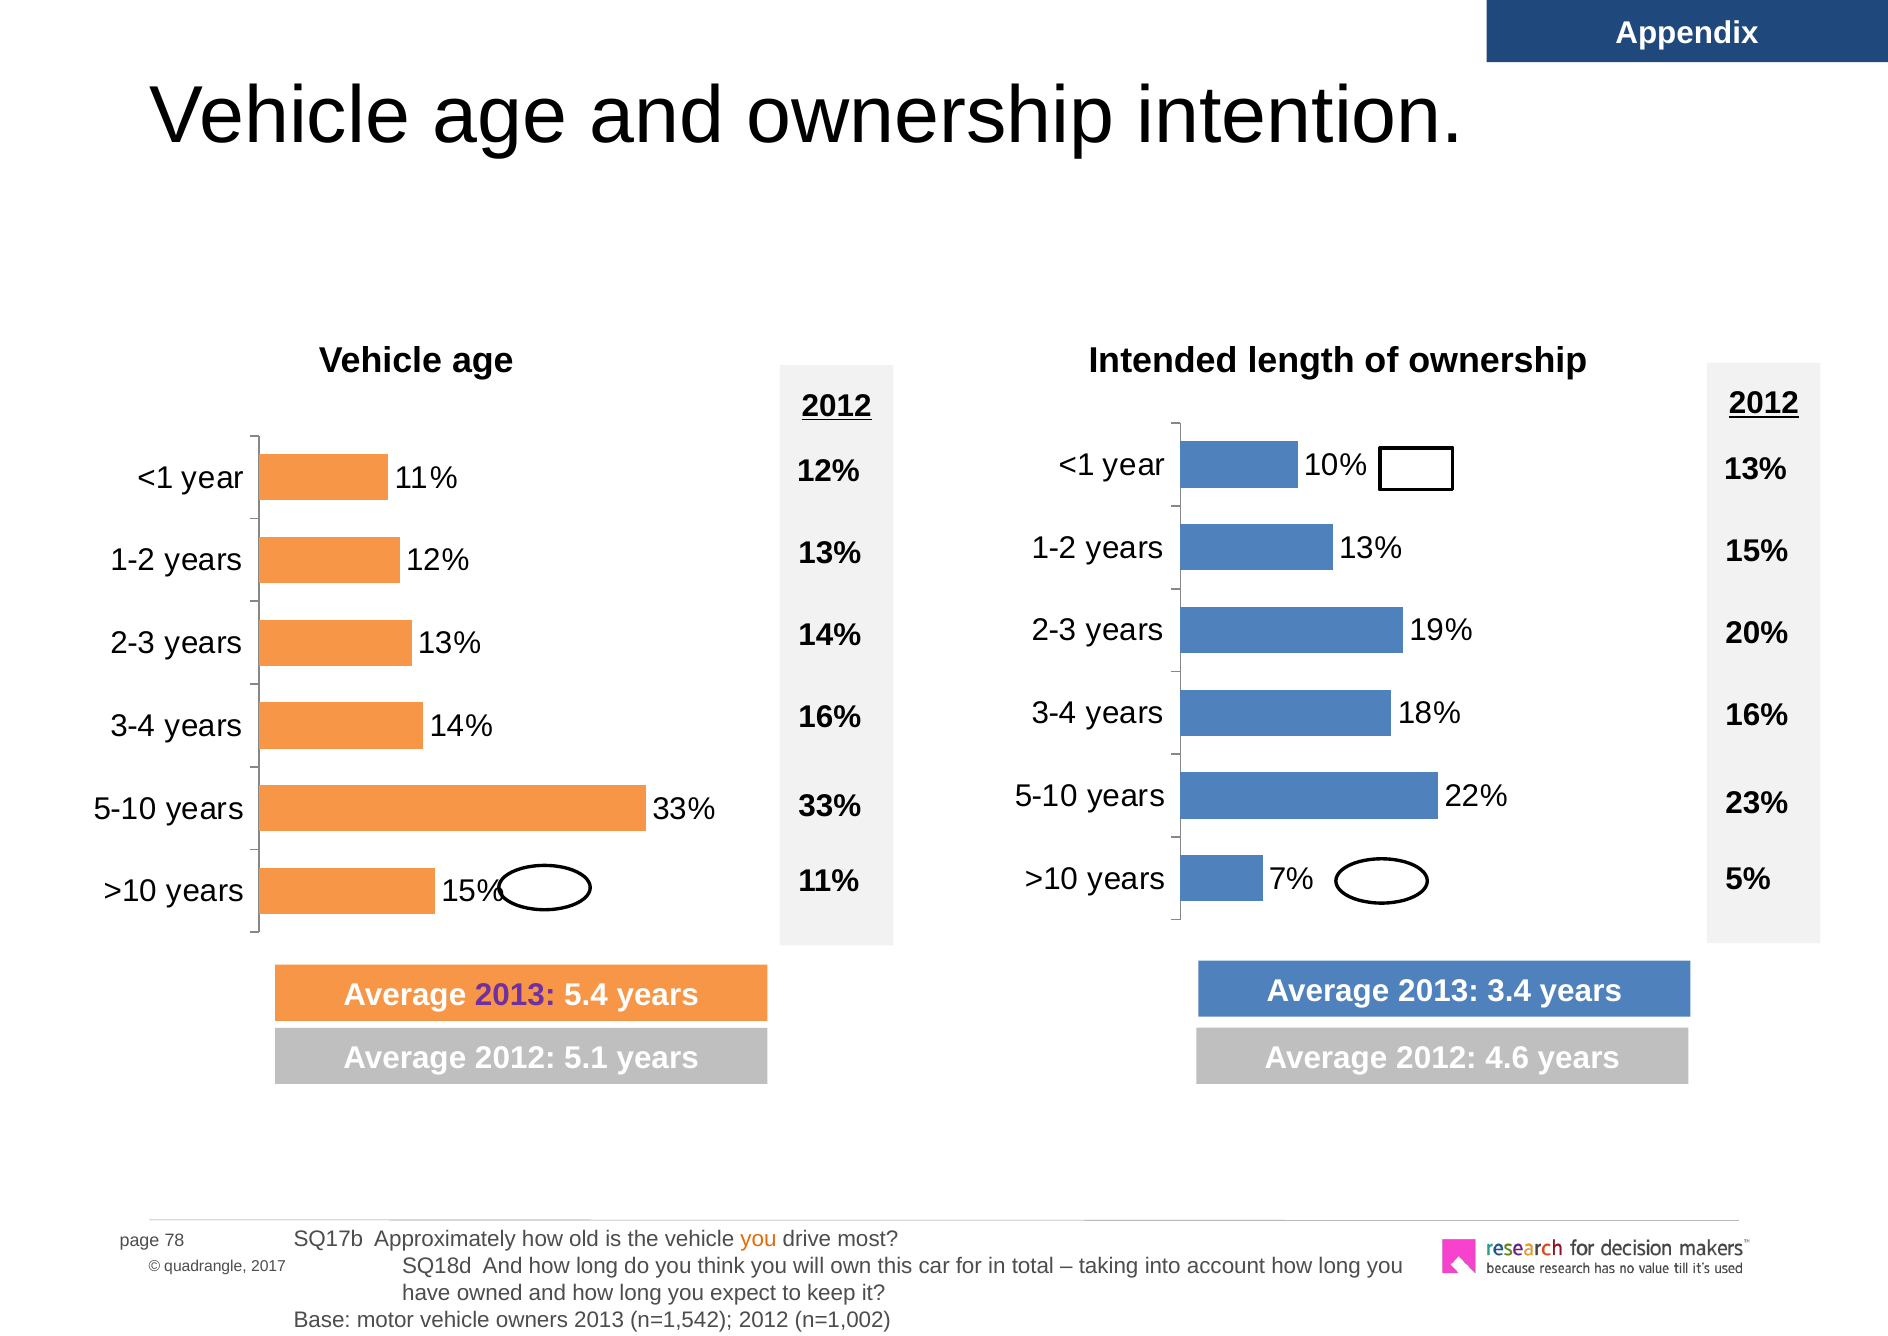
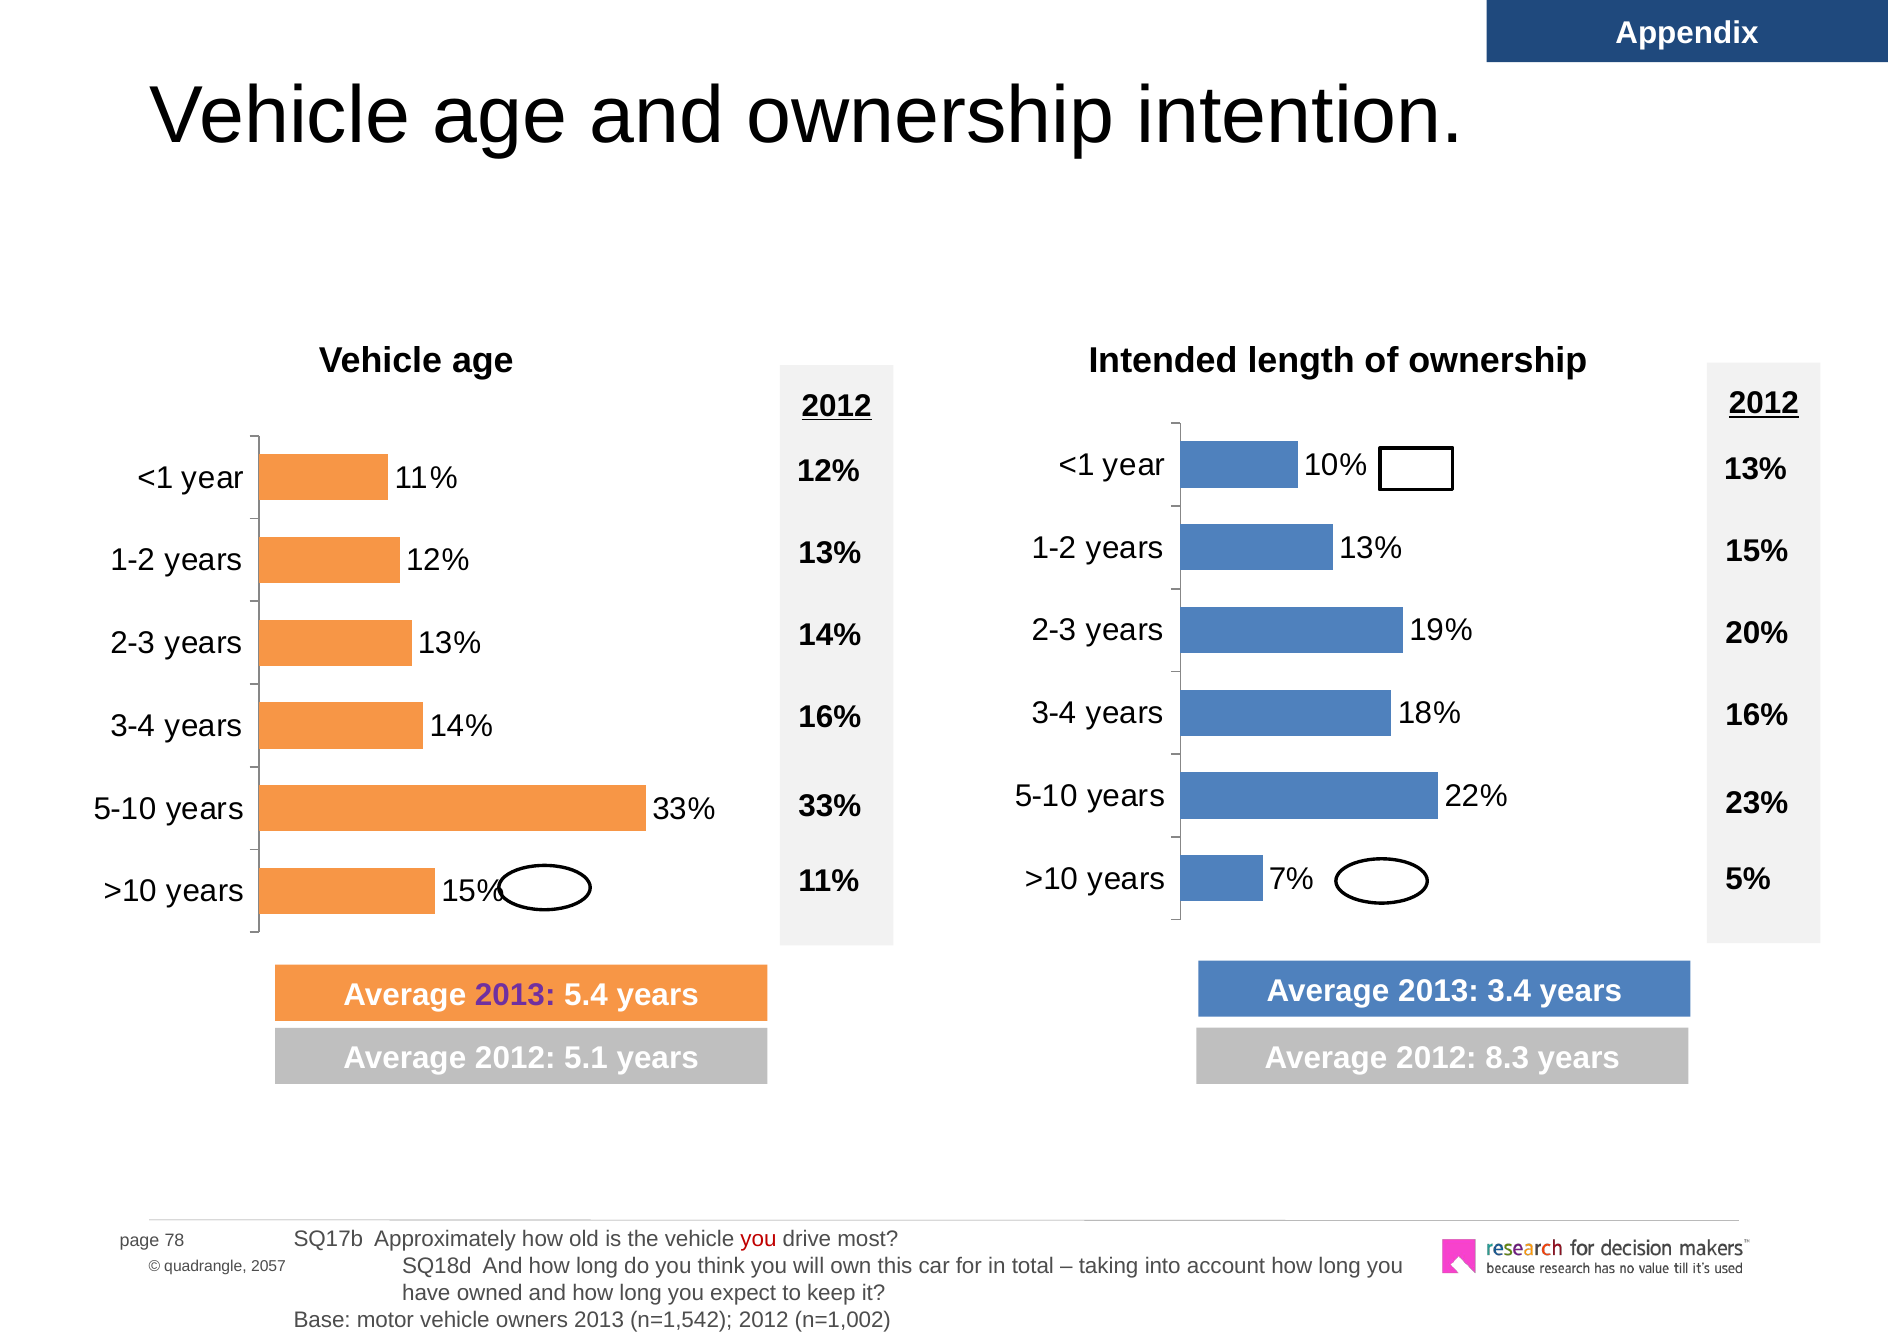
4.6: 4.6 -> 8.3 (1507, 1058)
you colour: orange -> red (758, 1239)
2017: 2017 -> 2057 (268, 1267)
